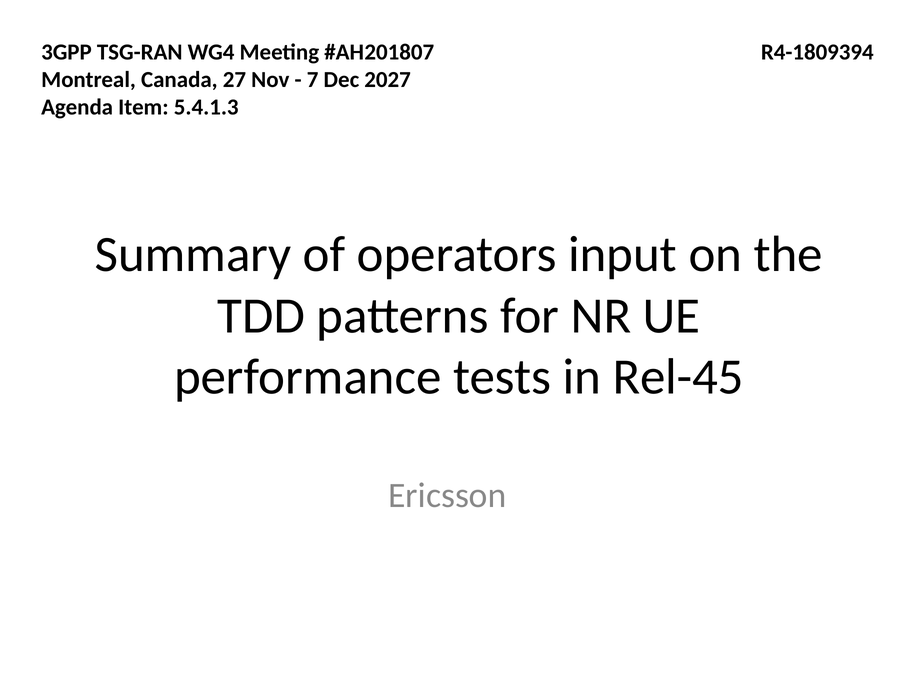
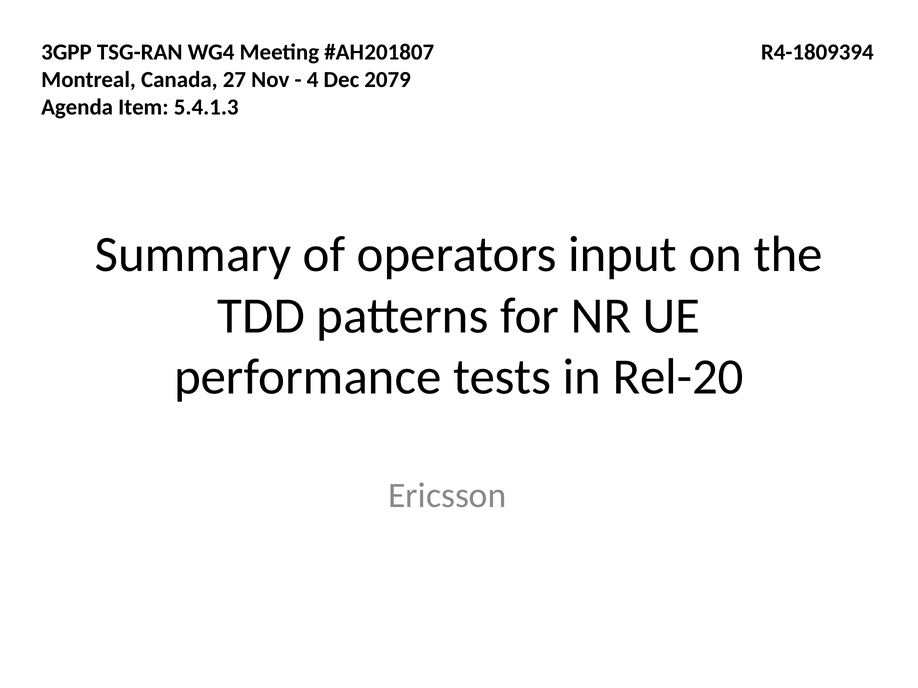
7: 7 -> 4 (313, 80)
2027: 2027 -> 2079 (388, 80)
Rel-45: Rel-45 -> Rel-20 (678, 377)
